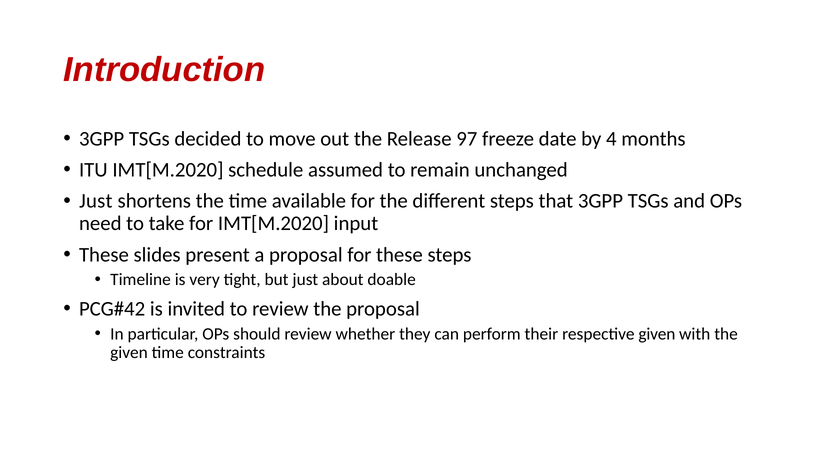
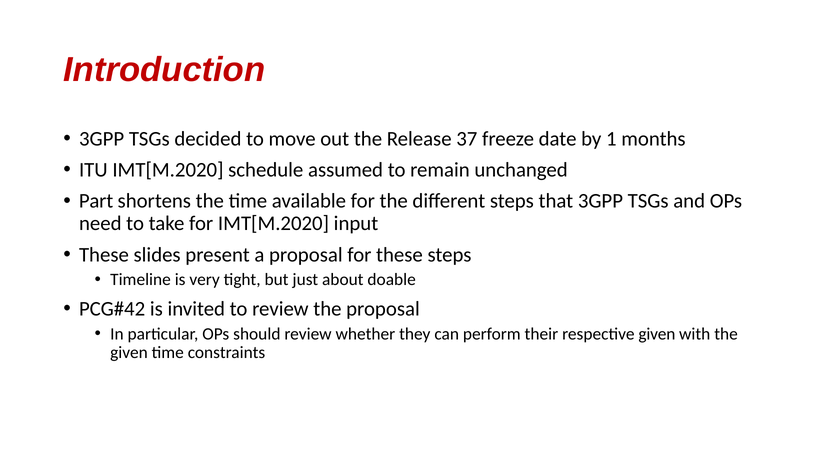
97: 97 -> 37 (467, 139)
4: 4 -> 1 (611, 139)
Just: Just -> Part (96, 201)
